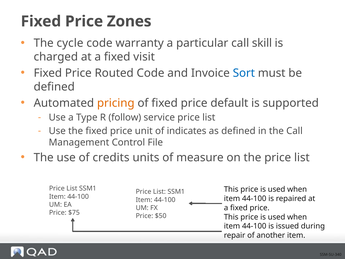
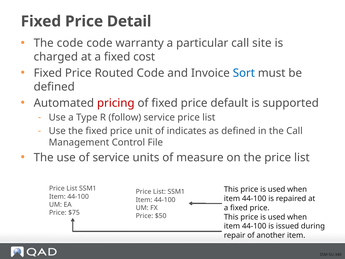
Zones: Zones -> Detail (129, 21)
The cycle: cycle -> code (70, 43)
skill: skill -> site (262, 43)
visit: visit -> cost (144, 57)
pricing colour: orange -> red (116, 103)
of credits: credits -> service (111, 157)
